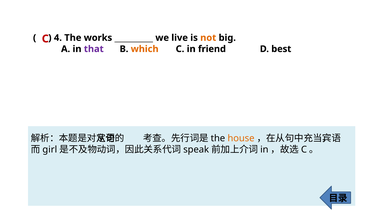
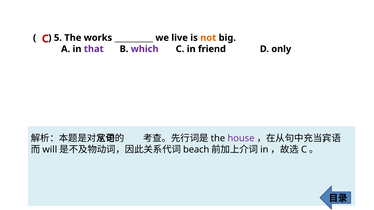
4: 4 -> 5 (58, 38)
which colour: orange -> purple (145, 49)
best: best -> only (281, 49)
house colour: orange -> purple (241, 139)
girl: girl -> will (50, 150)
speak: speak -> beach (196, 150)
